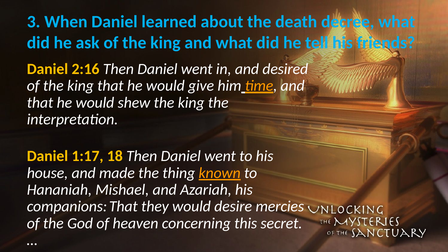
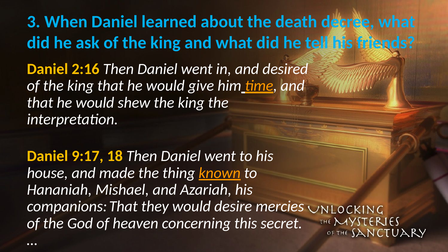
1:17: 1:17 -> 9:17 (88, 156)
